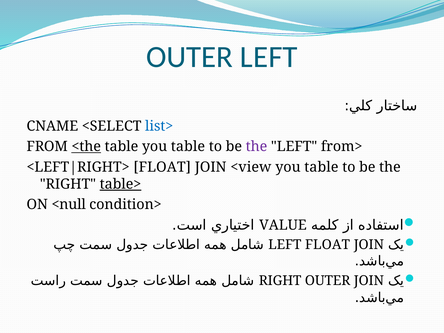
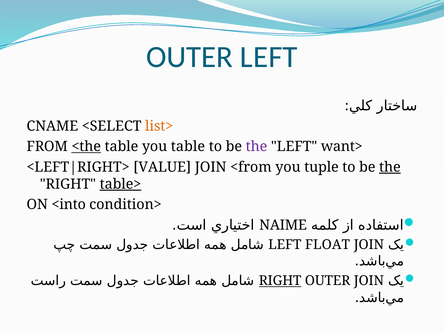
list> colour: blue -> orange (159, 126)
from>: from> -> want> (342, 147)
FLOAT: FLOAT -> VALUE (162, 167)
<view: <view -> <from (251, 167)
table: table -> tuple (321, 167)
the underline: none -> present (390, 167)
<null: <null -> <into (69, 205)
VALUE: VALUE -> NAIME (283, 225)
RIGHT underline: none -> present (280, 281)
